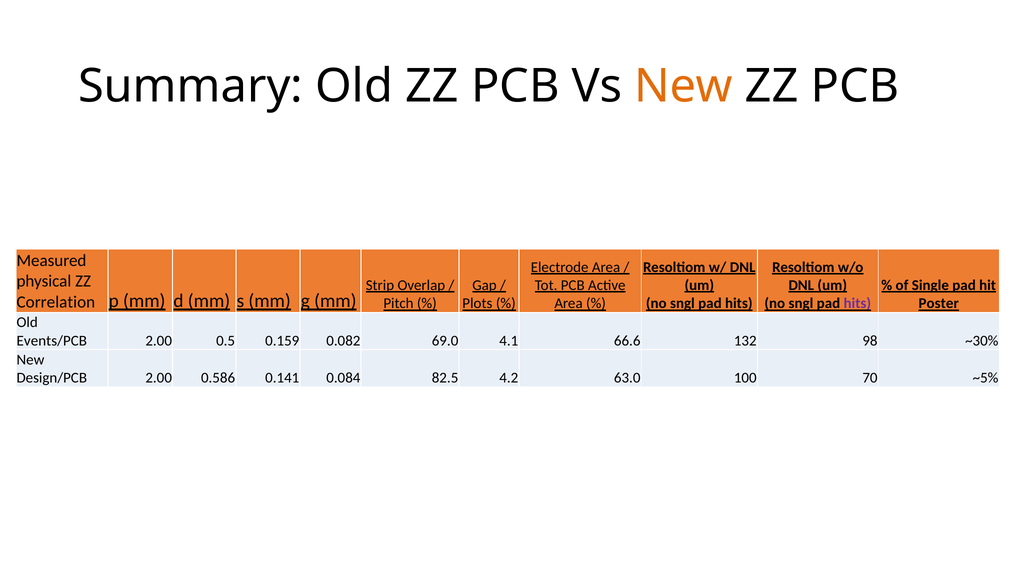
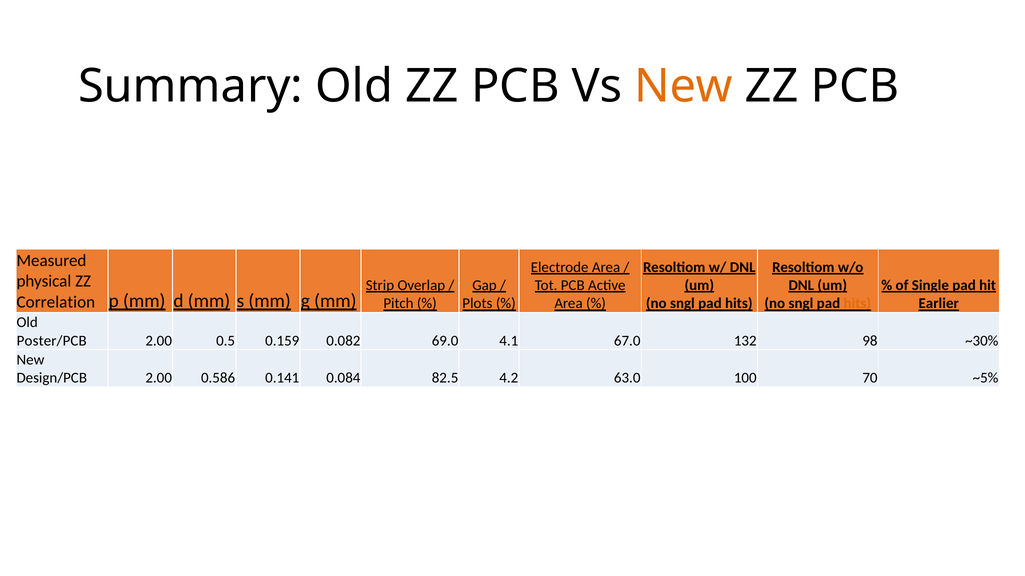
hits colour: purple -> orange (857, 304)
Poster: Poster -> Earlier (939, 304)
Events/PCB: Events/PCB -> Poster/PCB (52, 341)
66.6: 66.6 -> 67.0 (627, 341)
